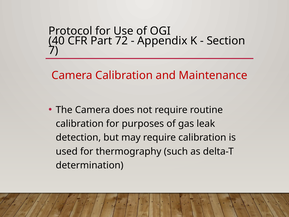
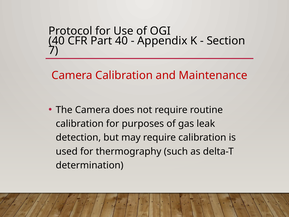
Part 72: 72 -> 40 (122, 41)
